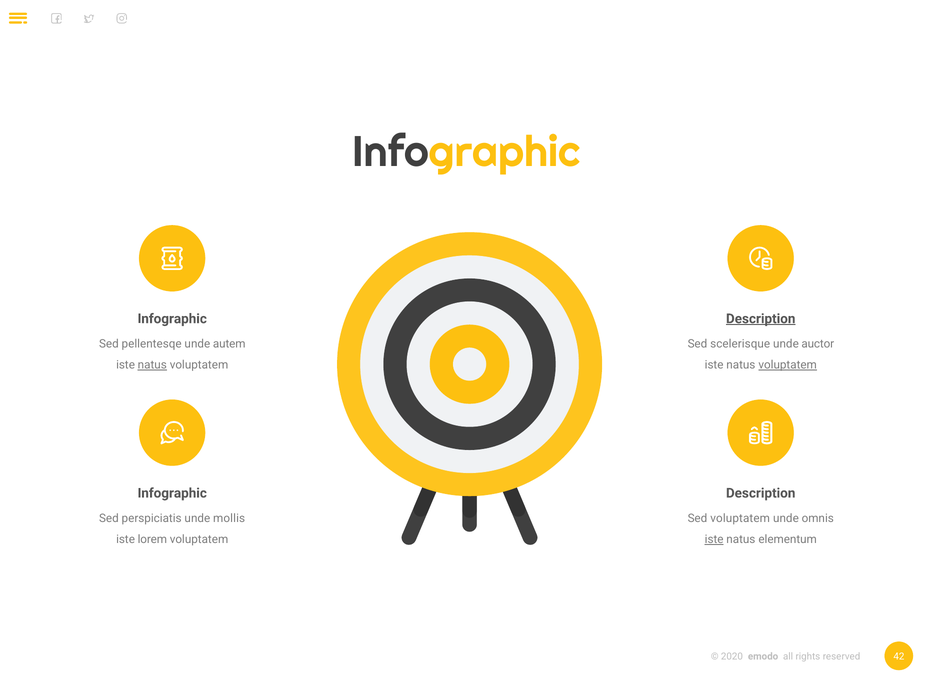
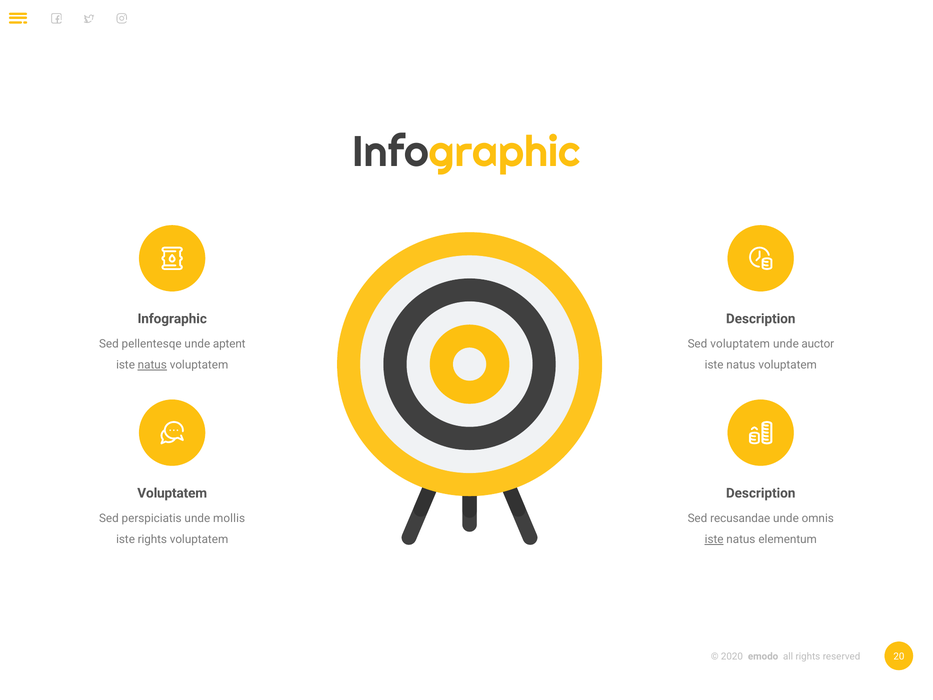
Description underline: present -> none (761, 319)
autem: autem -> aptent (229, 344)
Sed scelerisque: scelerisque -> voluptatem (740, 344)
voluptatem underline: present -> none (788, 365)
Infographic: Infographic -> Voluptatem (172, 493)
Sed voluptatem: voluptatem -> recusandae (740, 518)
iste lorem: lorem -> rights (152, 539)
42: 42 -> 20 (899, 656)
